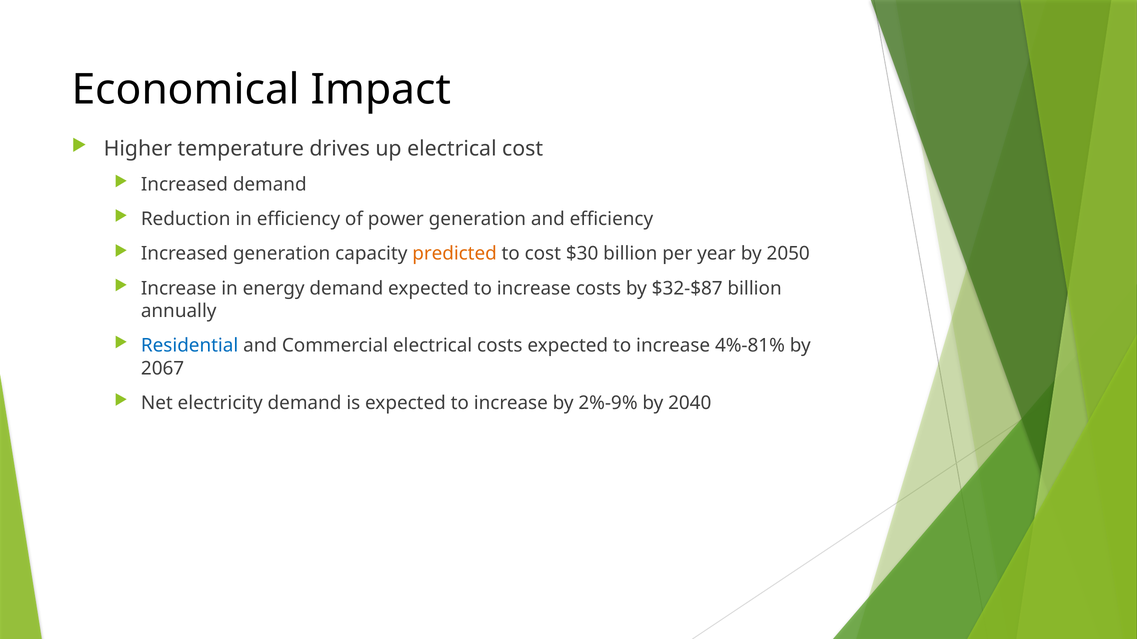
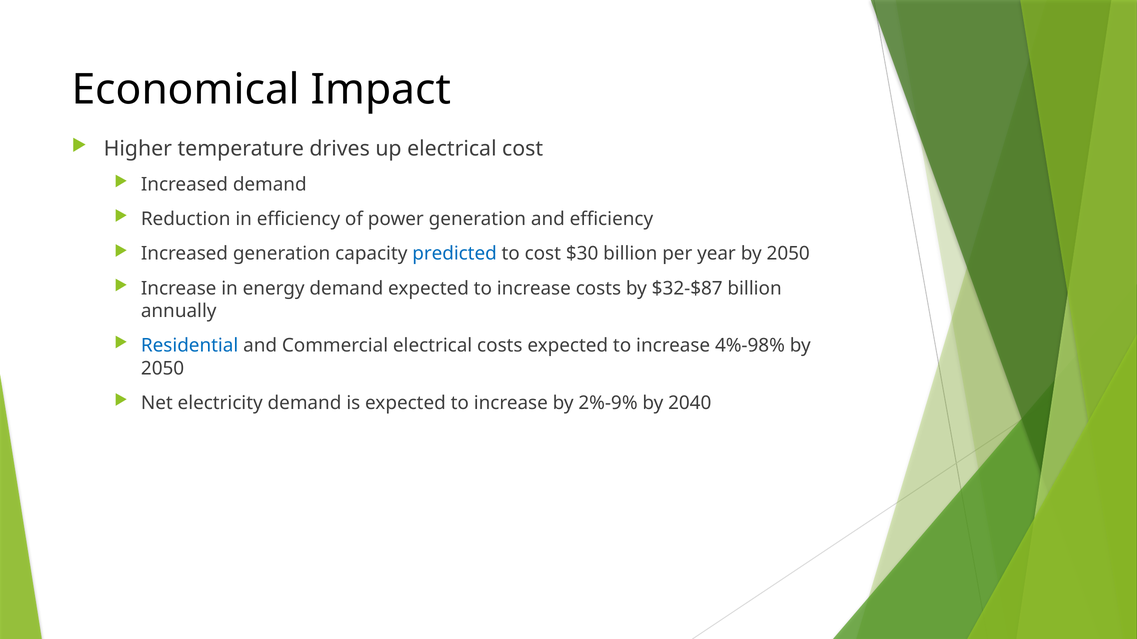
predicted colour: orange -> blue (455, 254)
4%-81%: 4%-81% -> 4%-98% (750, 346)
2067: 2067 -> 2050 (163, 369)
